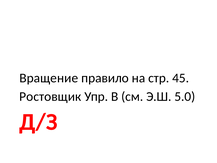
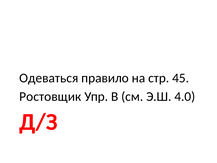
Вращение: Вращение -> Одеваться (49, 78)
5.0: 5.0 -> 4.0 (185, 96)
